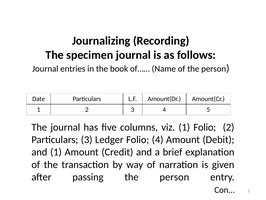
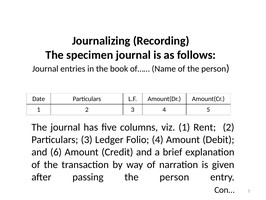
1 Folio: Folio -> Rent (205, 127)
and 1: 1 -> 6 (56, 152)
